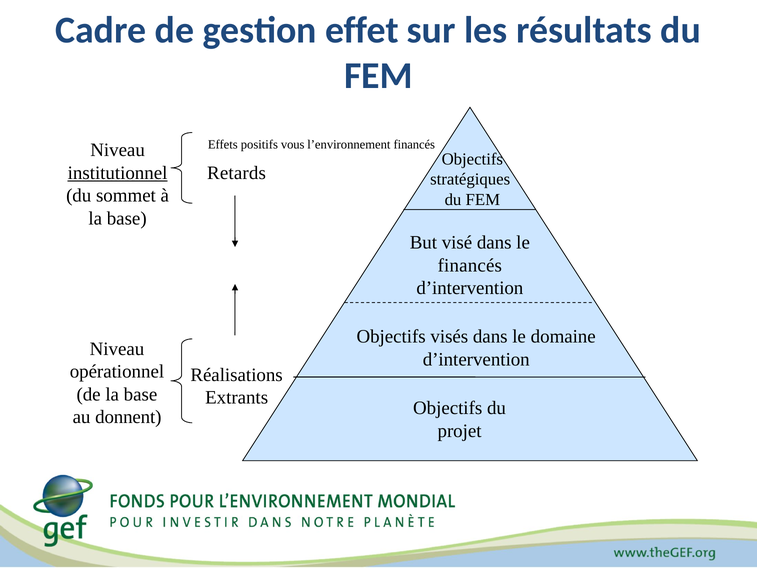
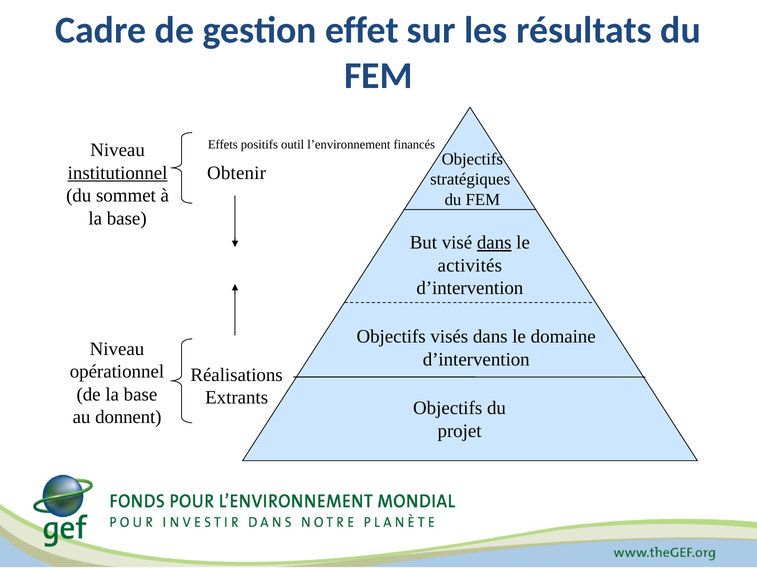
vous: vous -> outil (293, 145)
Retards: Retards -> Obtenir (237, 173)
dans underline: none -> present (494, 243)
financés: financés -> activités (470, 265)
